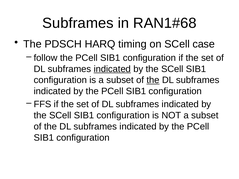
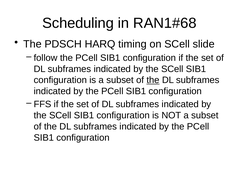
Subframes: Subframes -> Scheduling (78, 23)
case: case -> slide (204, 44)
indicated underline: present -> none (112, 69)
